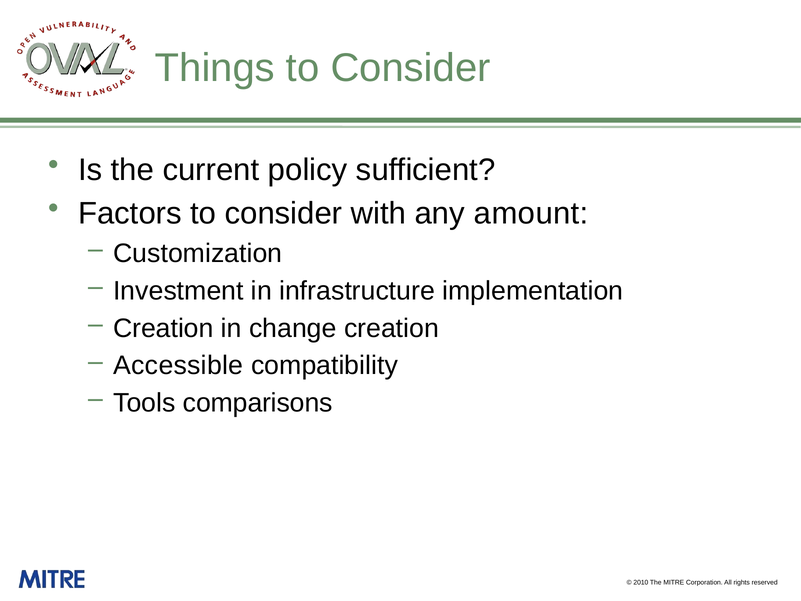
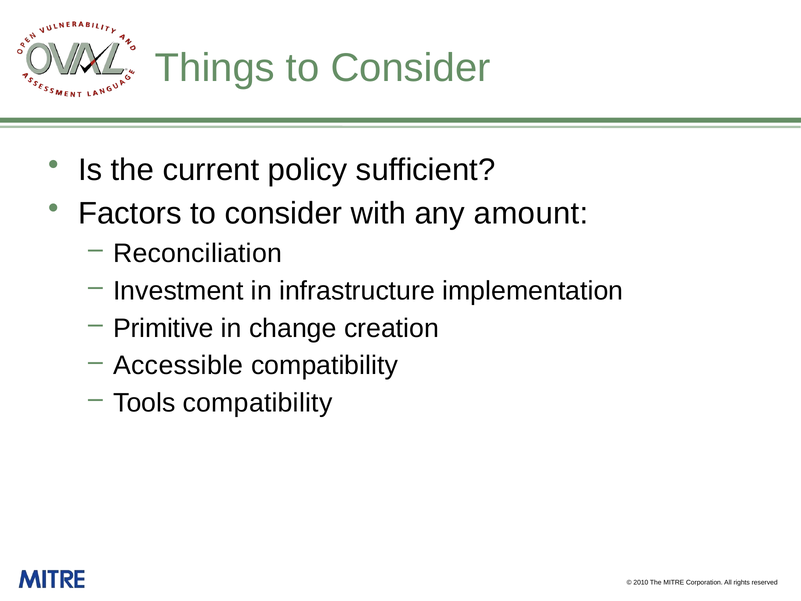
Customization: Customization -> Reconciliation (198, 253)
Creation: Creation -> Primitive (163, 328)
Tools comparisons: comparisons -> compatibility (258, 403)
